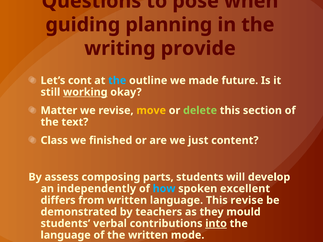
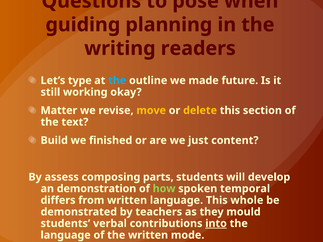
provide: provide -> readers (198, 48)
cont: cont -> type (80, 81)
working underline: present -> none (85, 92)
delete colour: light green -> yellow (200, 111)
Class: Class -> Build (54, 140)
independently: independently -> demonstration (97, 189)
how colour: light blue -> light green (164, 189)
excellent: excellent -> temporal (245, 189)
This revise: revise -> whole (247, 200)
